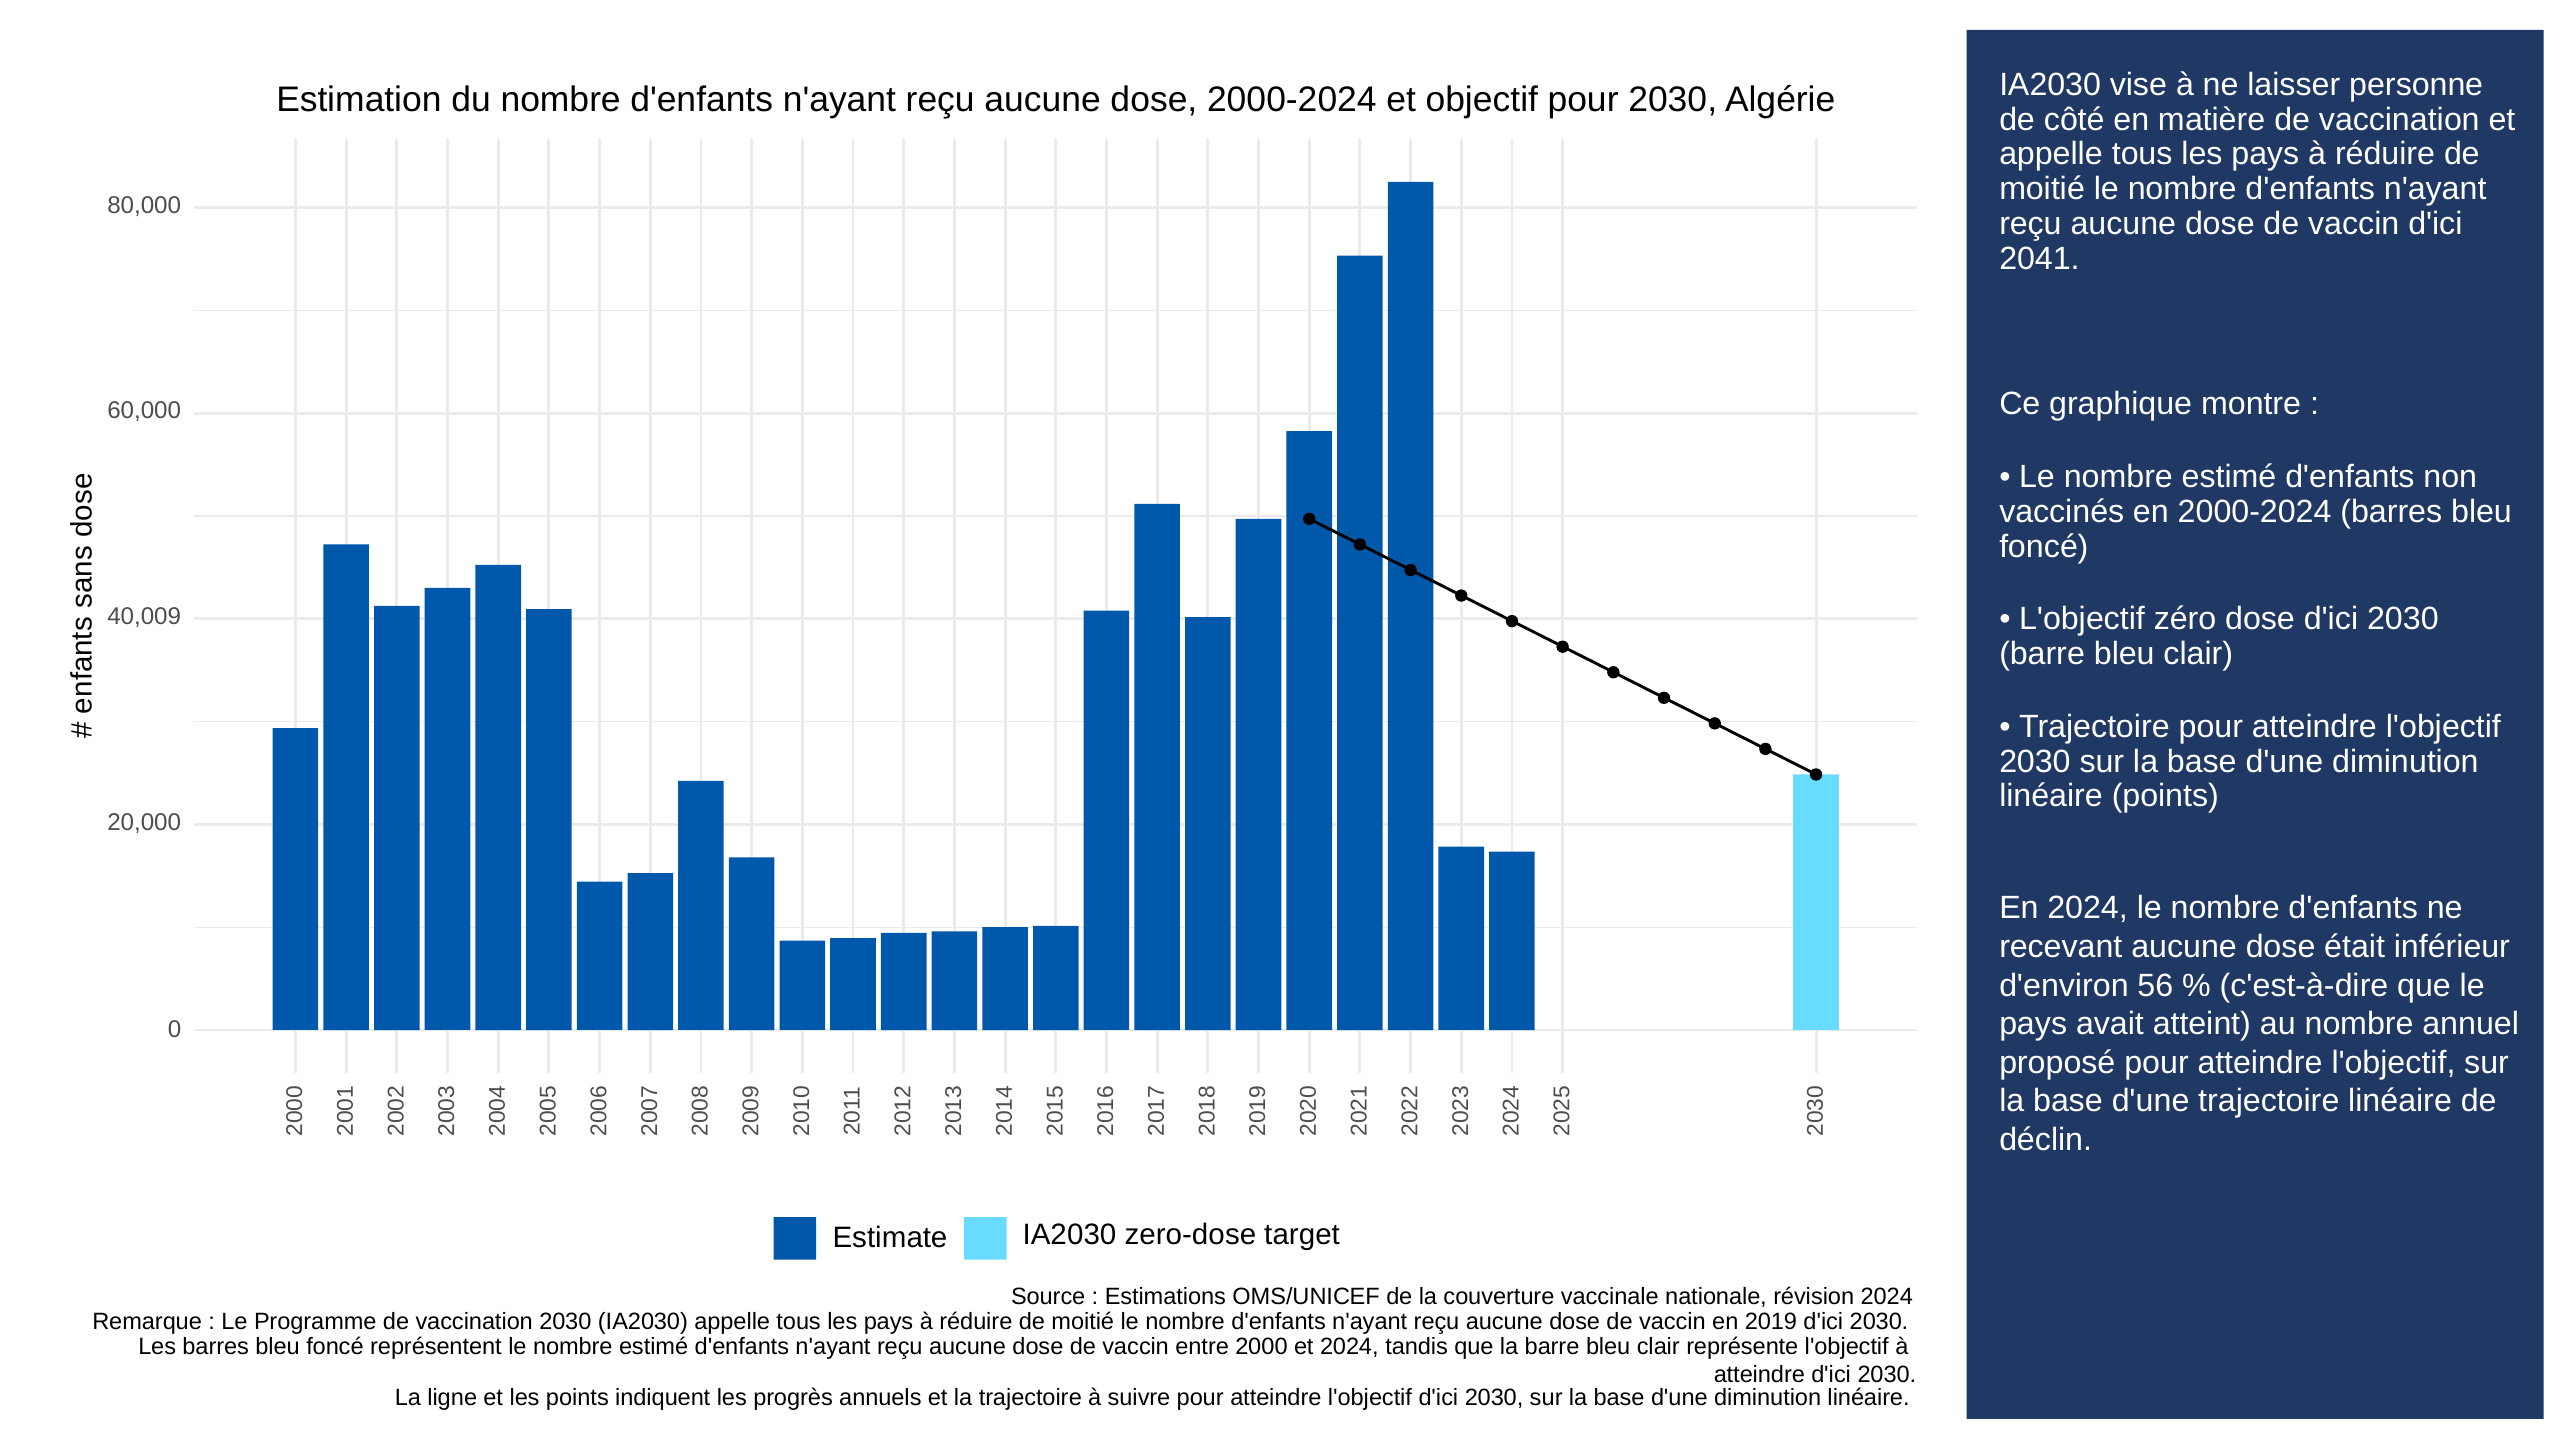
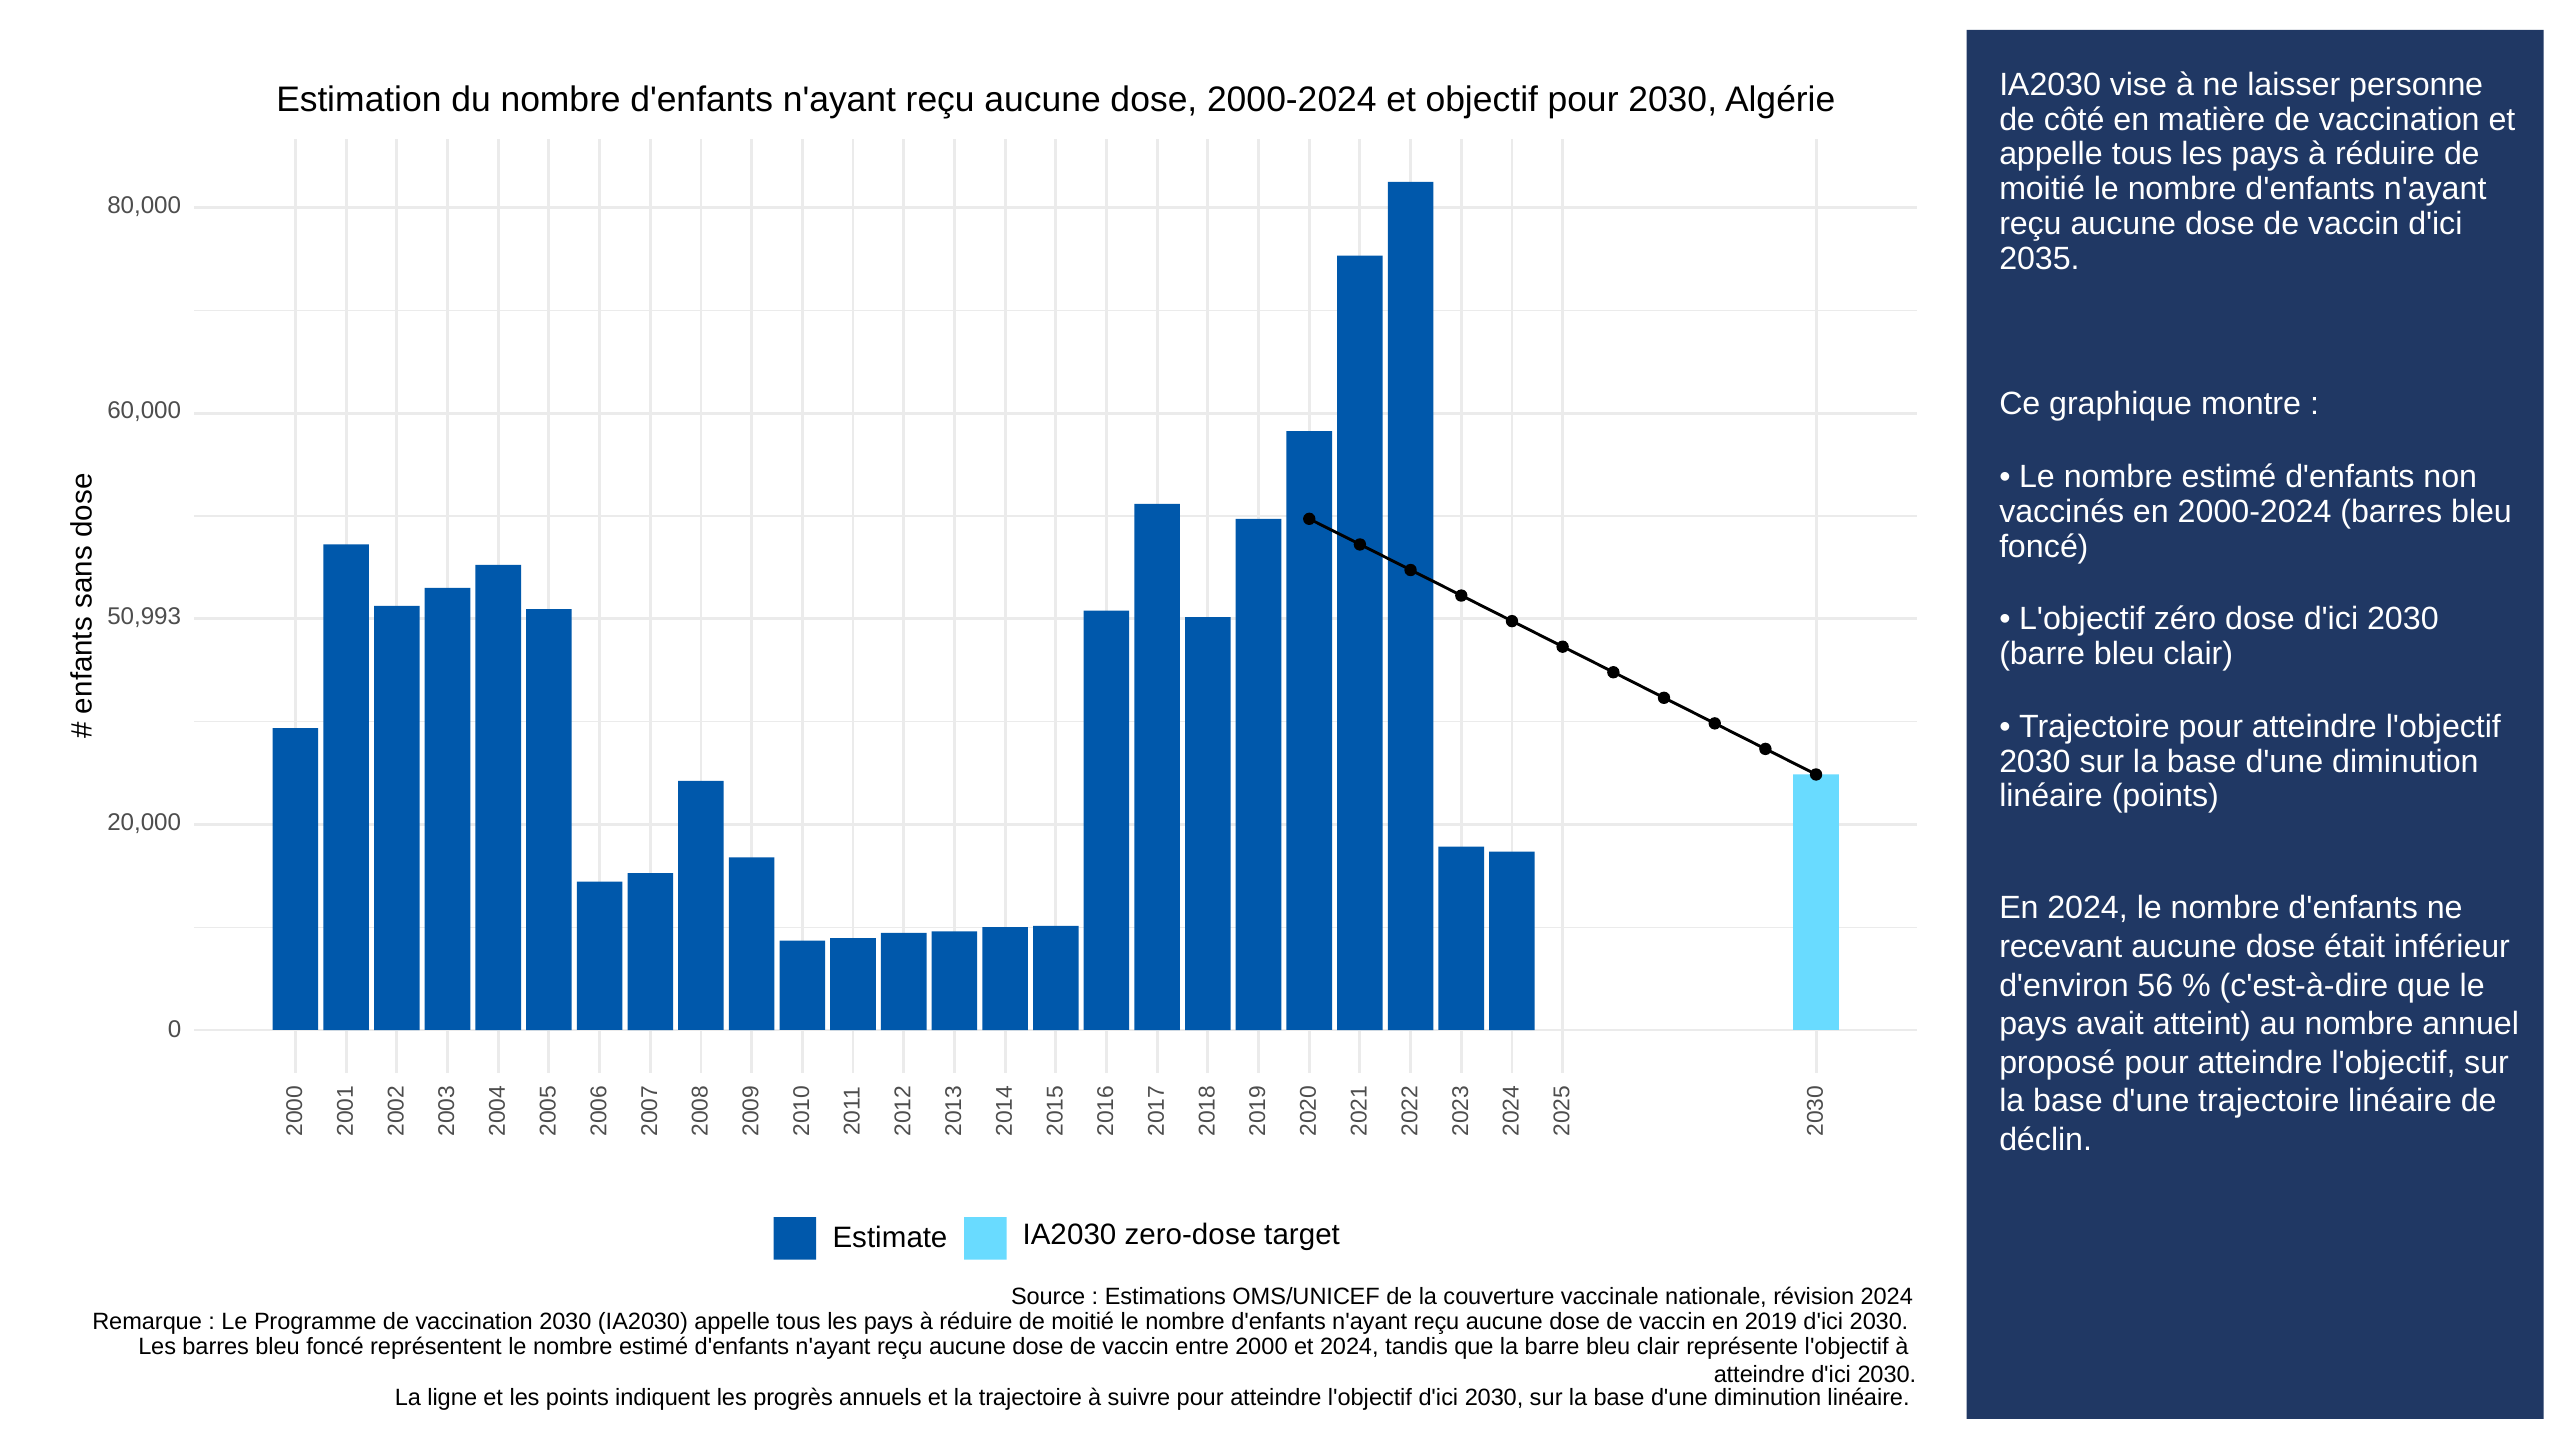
2041: 2041 -> 2035 (2039, 258)
40,009: 40,009 -> 50,993 (144, 616)
